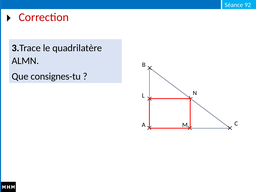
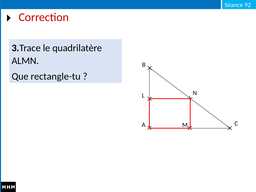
consignes-tu: consignes-tu -> rectangle-tu (56, 76)
